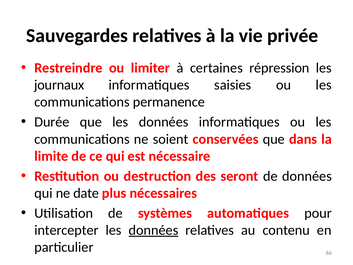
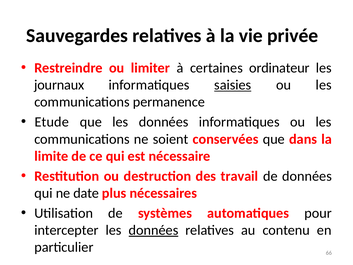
répression: répression -> ordinateur (279, 68)
saisies underline: none -> present (233, 85)
Durée: Durée -> Etude (52, 122)
seront: seront -> travail (239, 176)
